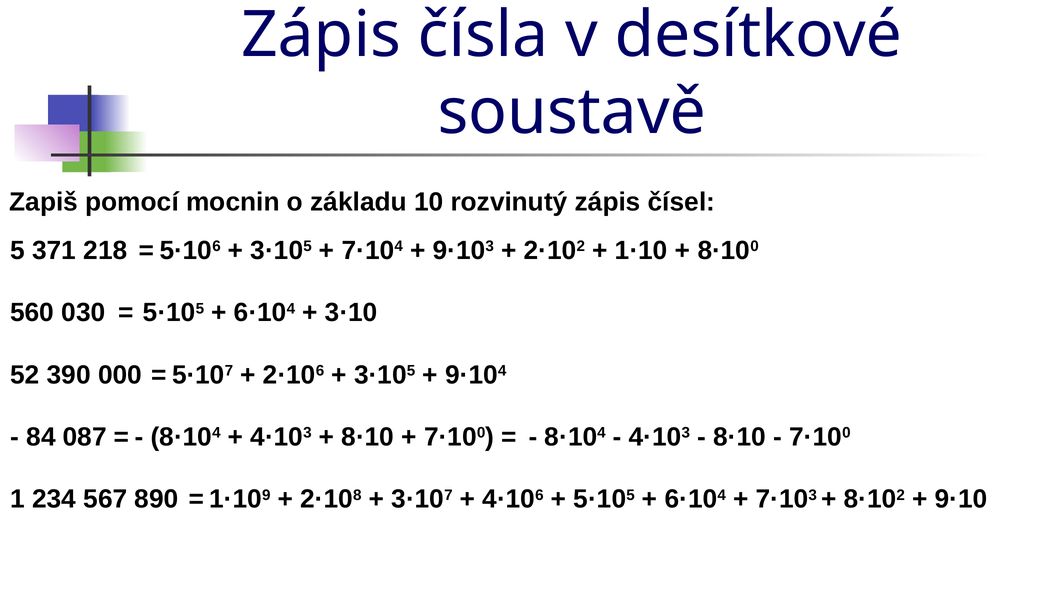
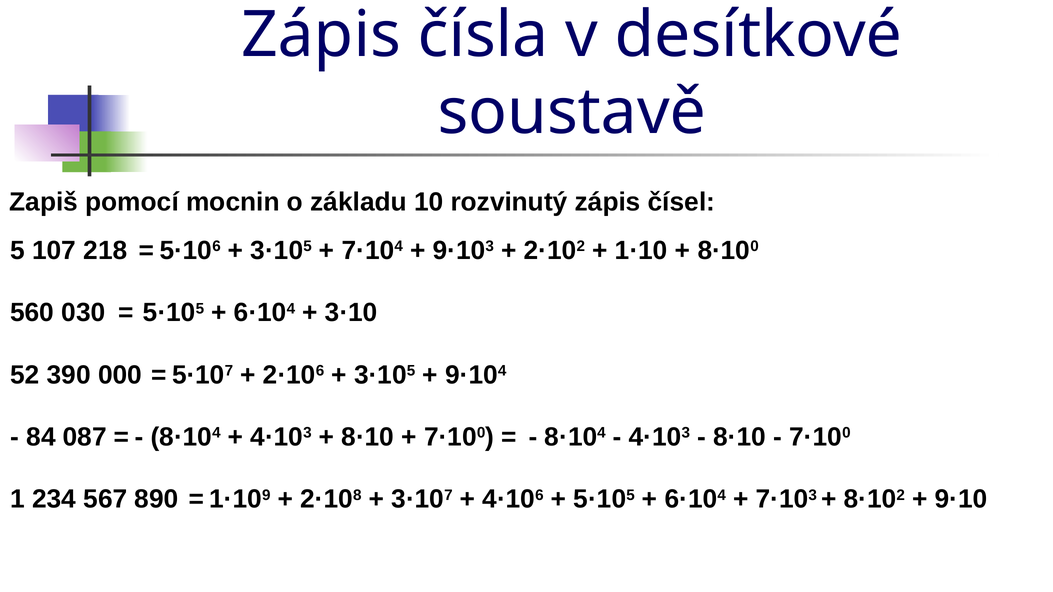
371: 371 -> 107 (54, 251)
